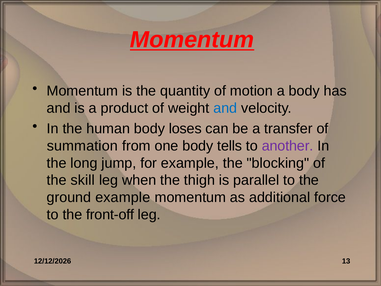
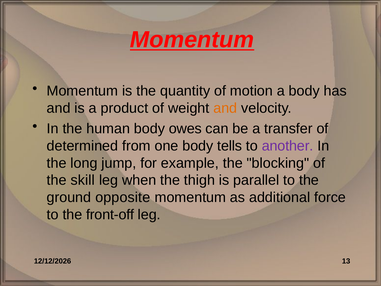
and colour: blue -> orange (225, 108)
loses: loses -> owes (185, 129)
summation: summation -> determined (82, 146)
ground example: example -> opposite (123, 197)
